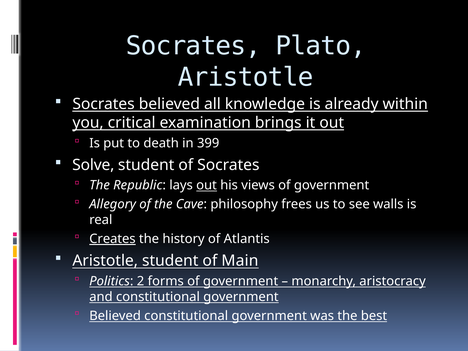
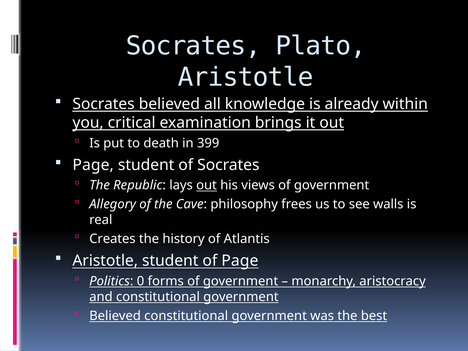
Solve: Solve -> Page (93, 165)
Creates underline: present -> none (112, 239)
of Main: Main -> Page (240, 261)
2: 2 -> 0 (141, 281)
